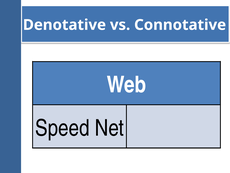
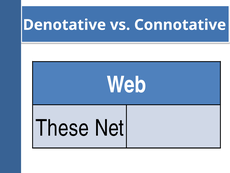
Speed: Speed -> These (62, 128)
